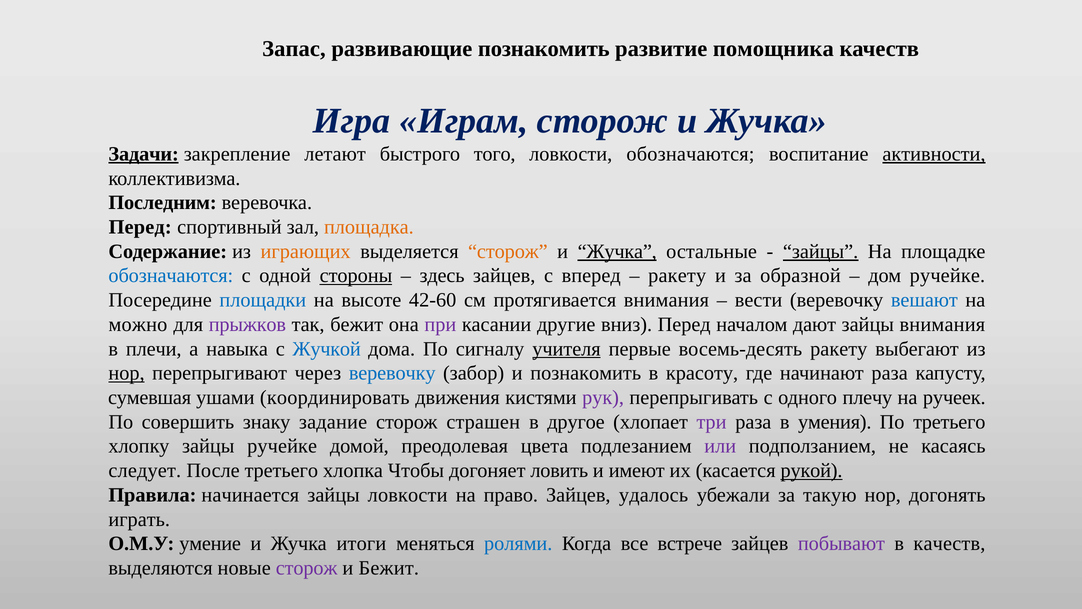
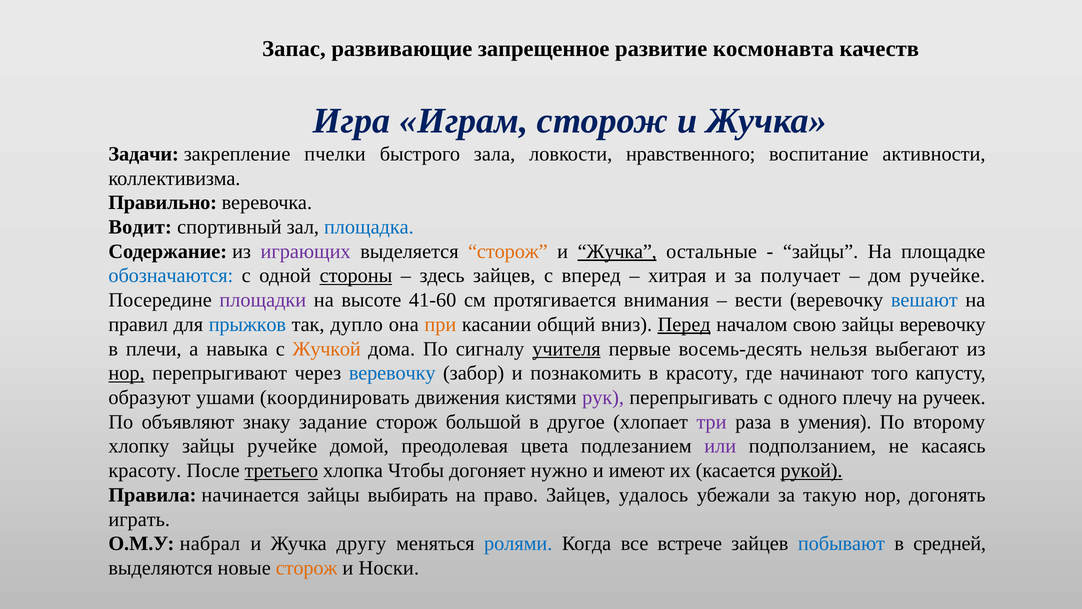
развивающие познакомить: познакомить -> запрещенное (544, 49)
помощника: помощника -> космонавта (773, 49)
Задачи underline: present -> none (144, 154)
летают: летают -> пчелки (335, 154)
того: того -> зала (495, 154)
ловкости обозначаются: обозначаются -> нравственного (691, 154)
активности underline: present -> none (934, 154)
Последним: Последним -> Правильно (163, 203)
Перед: Перед -> Водит (140, 227)
площадка colour: orange -> blue (369, 227)
играющих colour: orange -> purple (306, 251)
зайцы underline: present -> none (821, 251)
ракету: ракету -> хитрая (677, 276)
образной: образной -> получает (800, 276)
площадки colour: blue -> purple (263, 300)
42-60: 42-60 -> 41-60 (433, 300)
можно: можно -> правил (138, 324)
прыжков colour: purple -> blue (247, 324)
так бежит: бежит -> дупло (357, 324)
при colour: purple -> orange (440, 324)
другие: другие -> общий (566, 324)
Перед underline: none -> present (684, 324)
дают: дают -> свою (815, 324)
зайцы внимания: внимания -> веревочку (943, 324)
Жучкой colour: blue -> orange (327, 349)
восемь-десять ракету: ракету -> нельзя (839, 349)
начинают раза: раза -> того (890, 373)
сумевшая: сумевшая -> образуют (149, 397)
совершить: совершить -> объявляют (188, 422)
страшен: страшен -> большой (483, 422)
По третьего: третьего -> второму (949, 422)
следует: следует -> красоту (145, 470)
третьего underline: none -> present (281, 470)
ловить: ловить -> нужно (559, 470)
зайцы ловкости: ловкости -> выбирать (408, 495)
умение: умение -> набрал (210, 543)
итоги: итоги -> другу (361, 543)
побывают colour: purple -> blue (841, 543)
в качеств: качеств -> средней (950, 543)
сторож colour: purple -> orange (307, 568)
и Бежит: Бежит -> Носки (389, 568)
